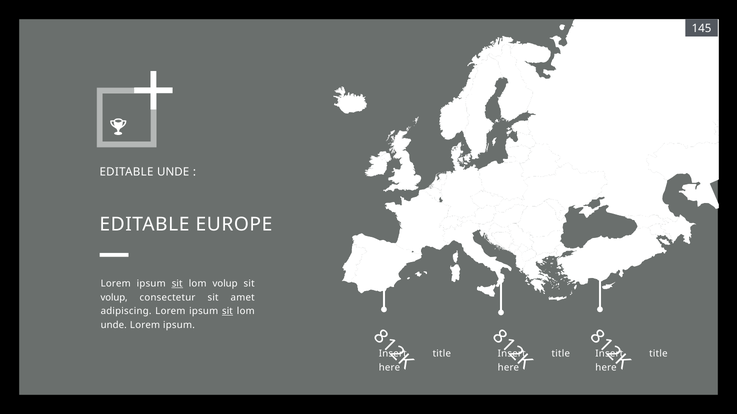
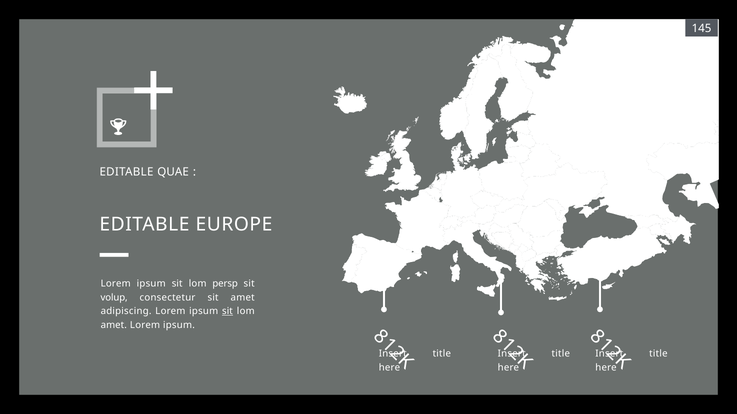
EDITABLE UNDE: UNDE -> QUAE (173, 172)
sit underline: present -> none (177, 284)
lom volup: volup -> persp (225, 284)
unde: unde -> amet (114, 326)
